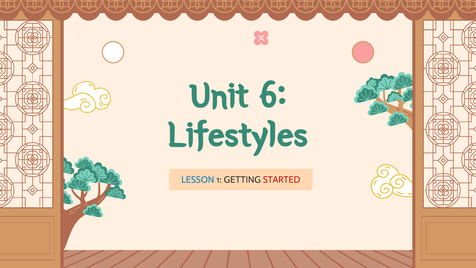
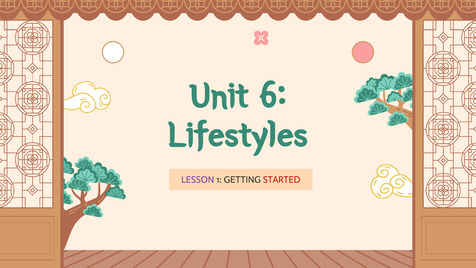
LESSON colour: blue -> purple (198, 180)
